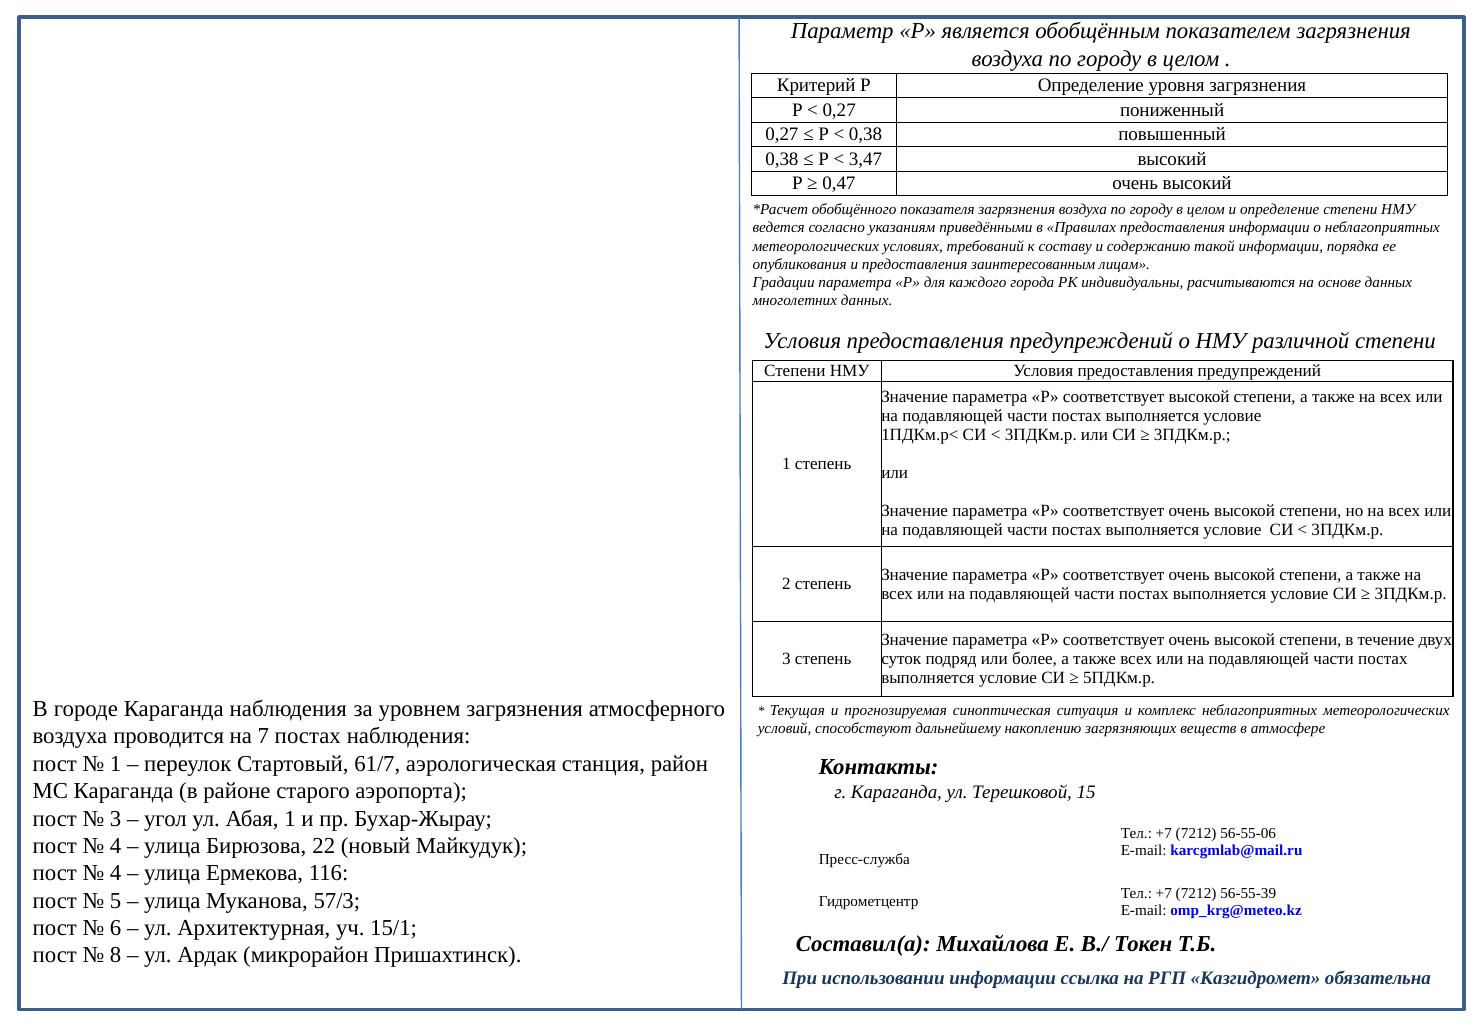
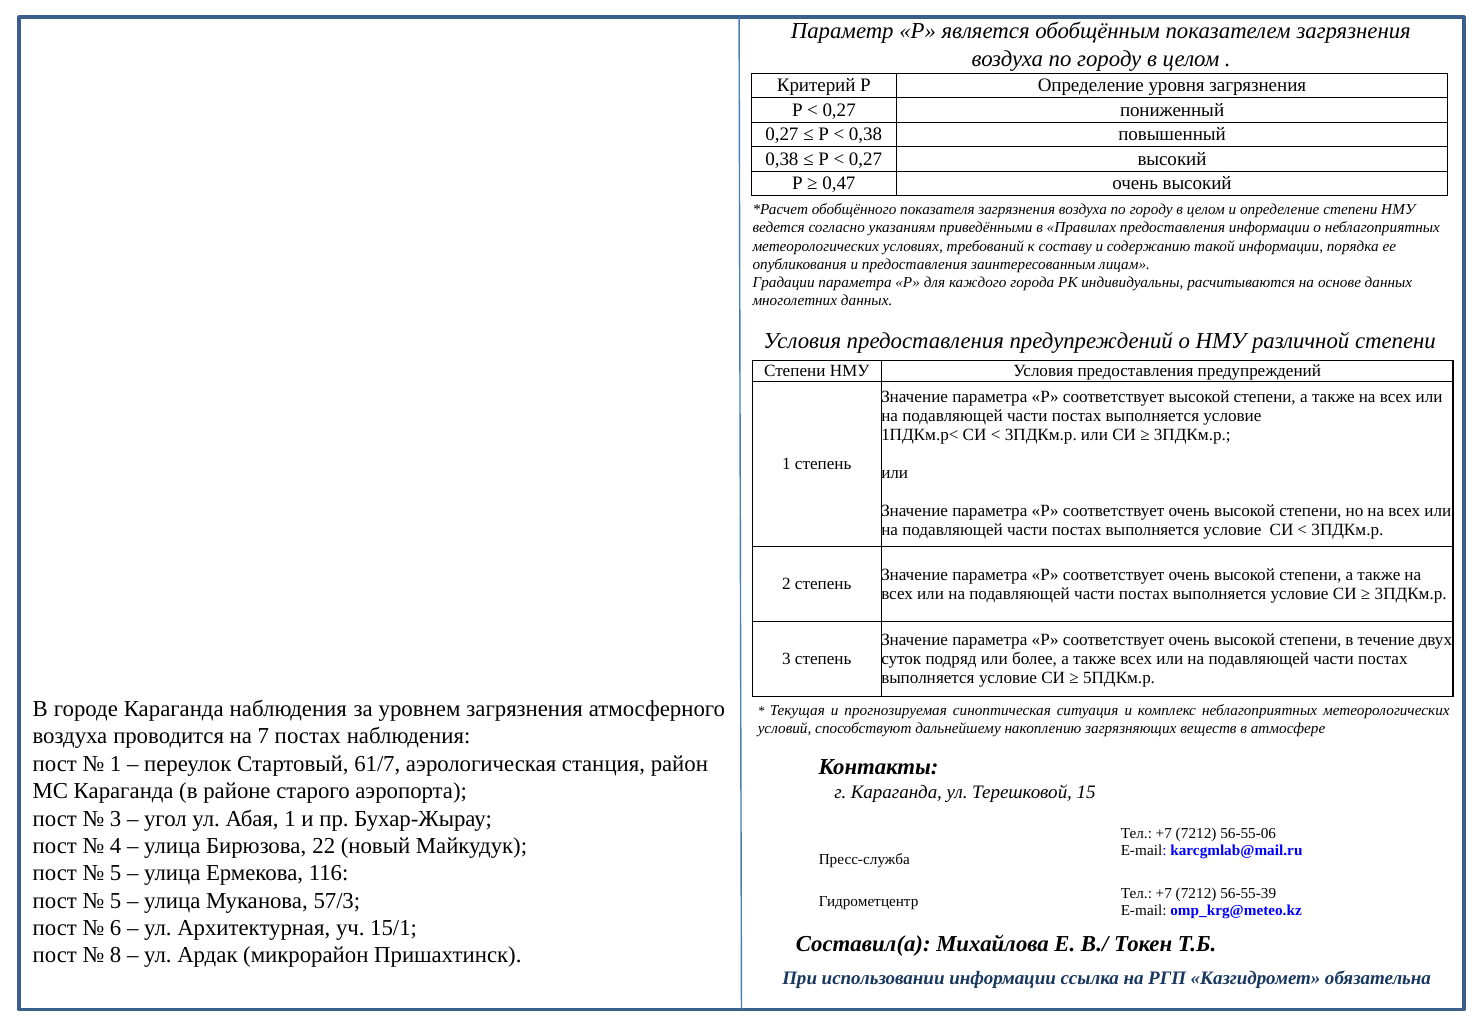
3,47: 3,47 -> 0,27 (866, 159)
4: 4 -> 5 (116, 873)
